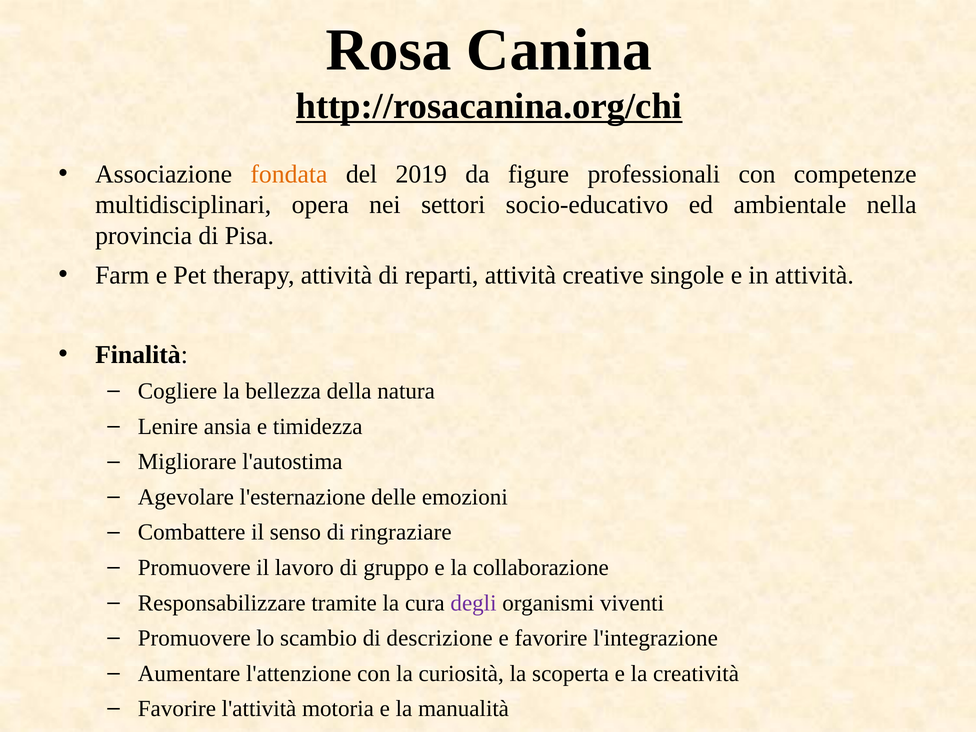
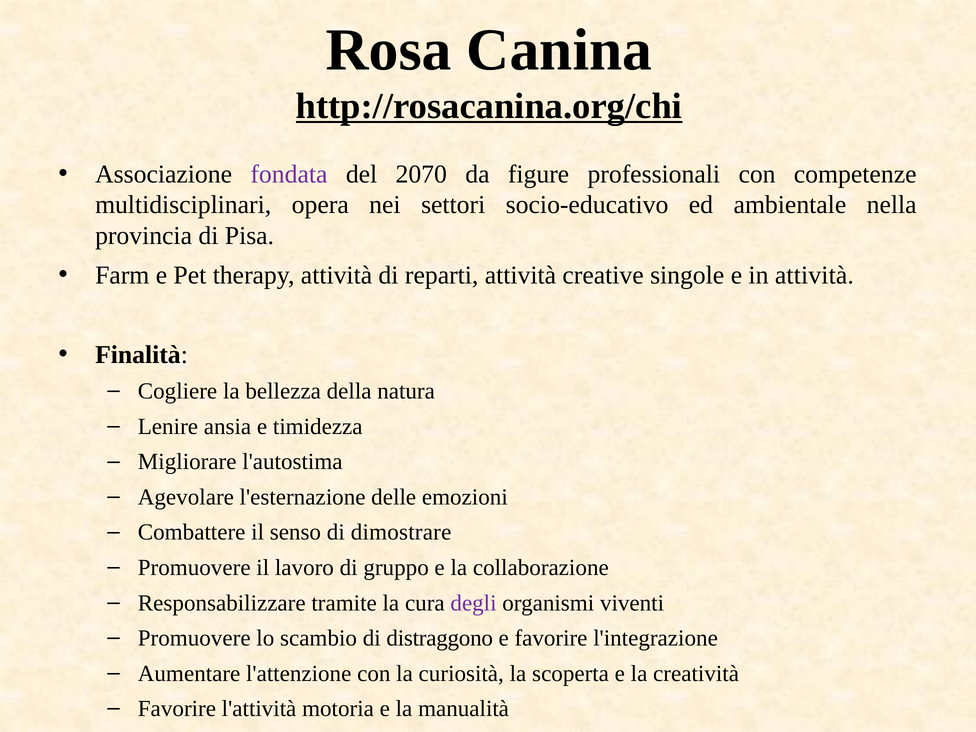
fondata colour: orange -> purple (289, 174)
2019: 2019 -> 2070 (421, 174)
ringraziare: ringraziare -> dimostrare (401, 532)
descrizione: descrizione -> distraggono (440, 638)
